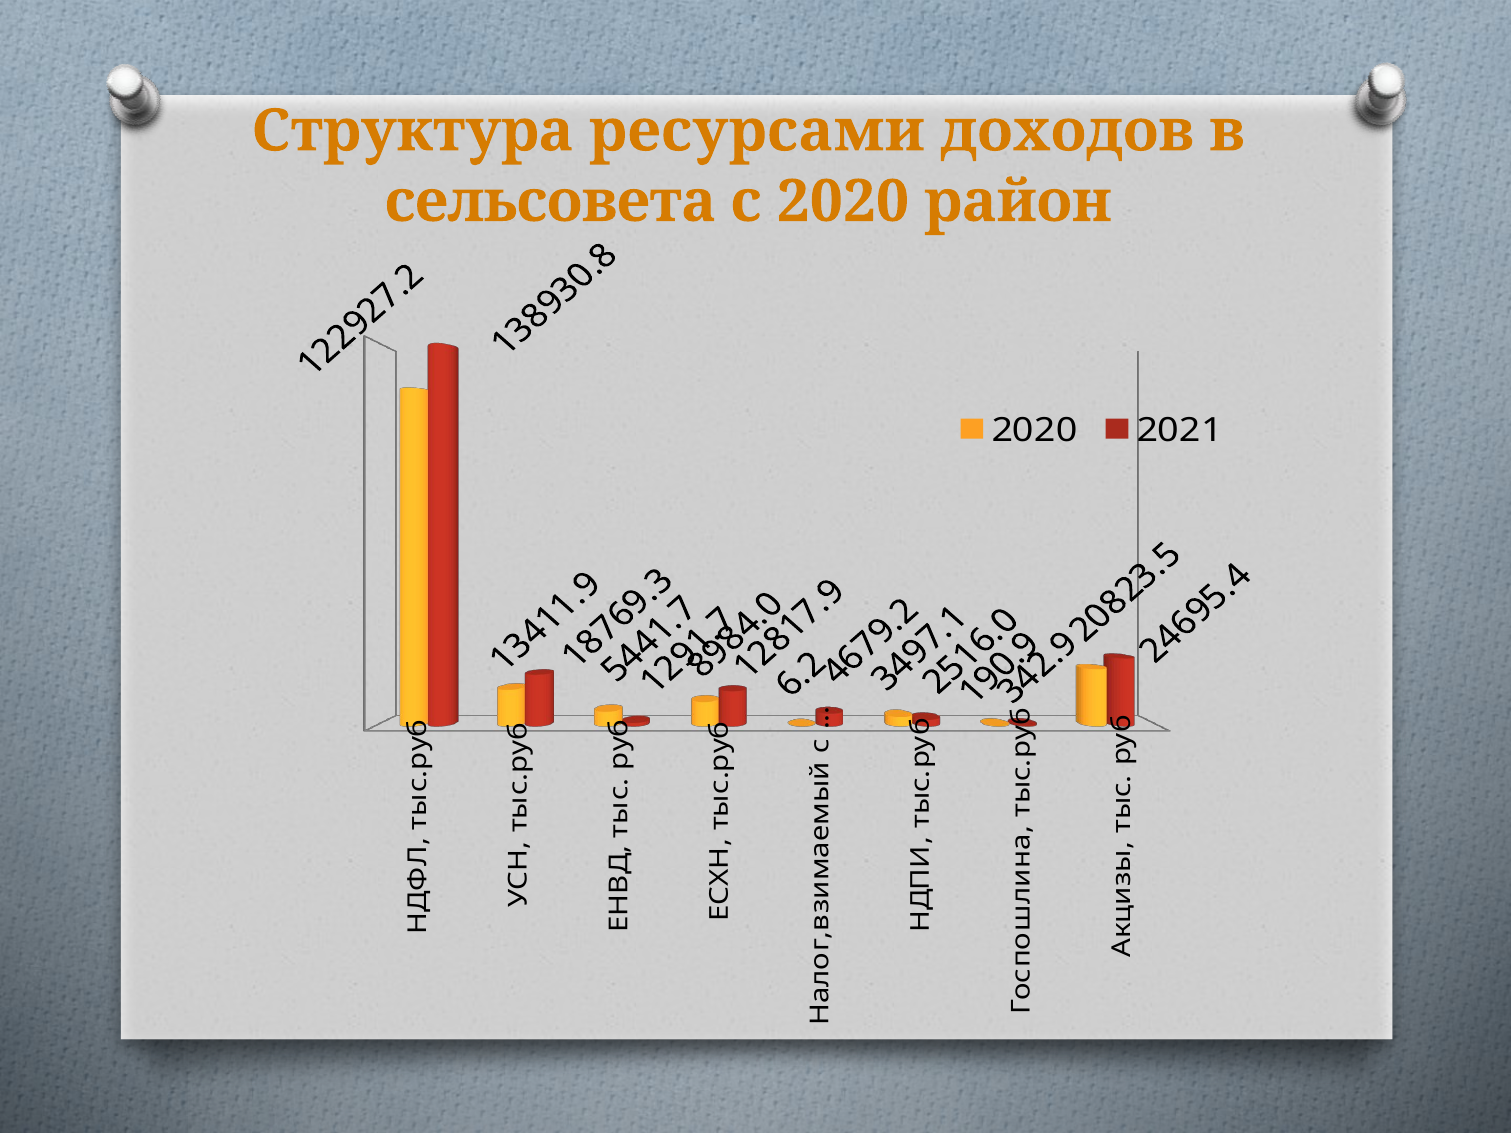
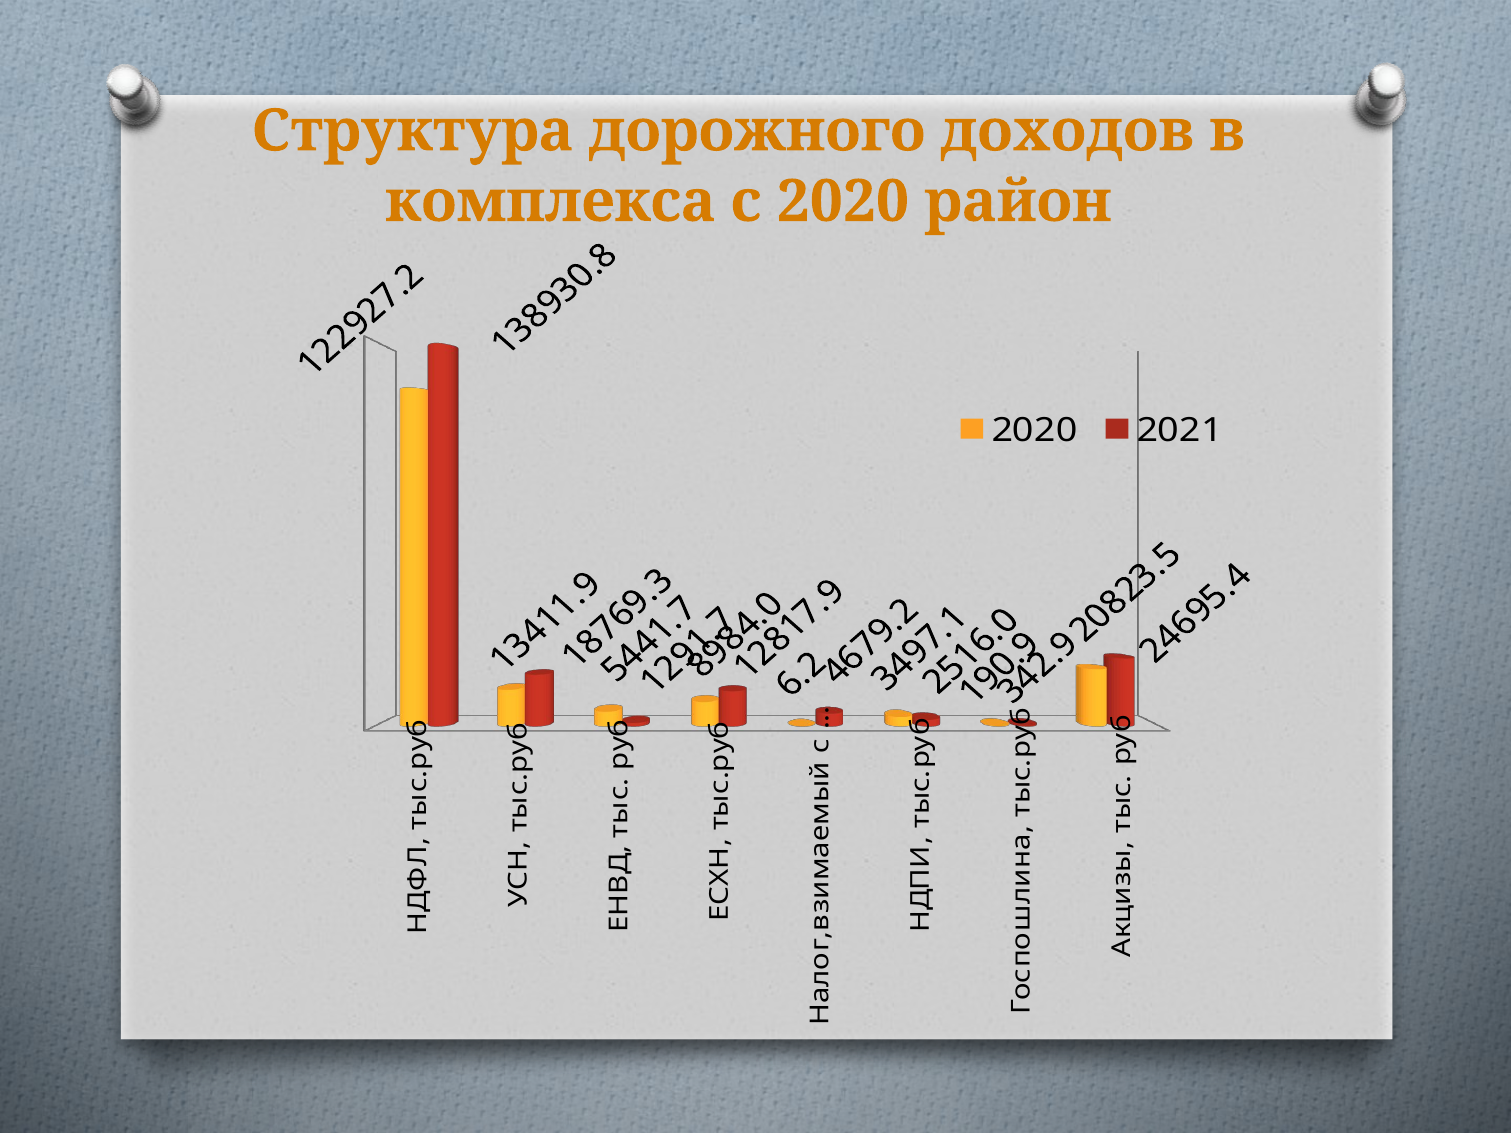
ресурсами: ресурсами -> дорожного (757, 131)
сельсовета: сельсовета -> комплекса (550, 202)
